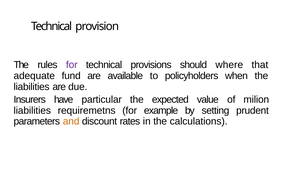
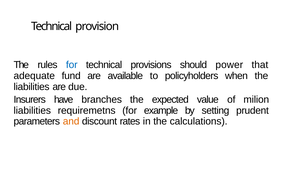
for colour: purple -> blue (72, 65)
where: where -> power (229, 65)
particular: particular -> branches (102, 100)
